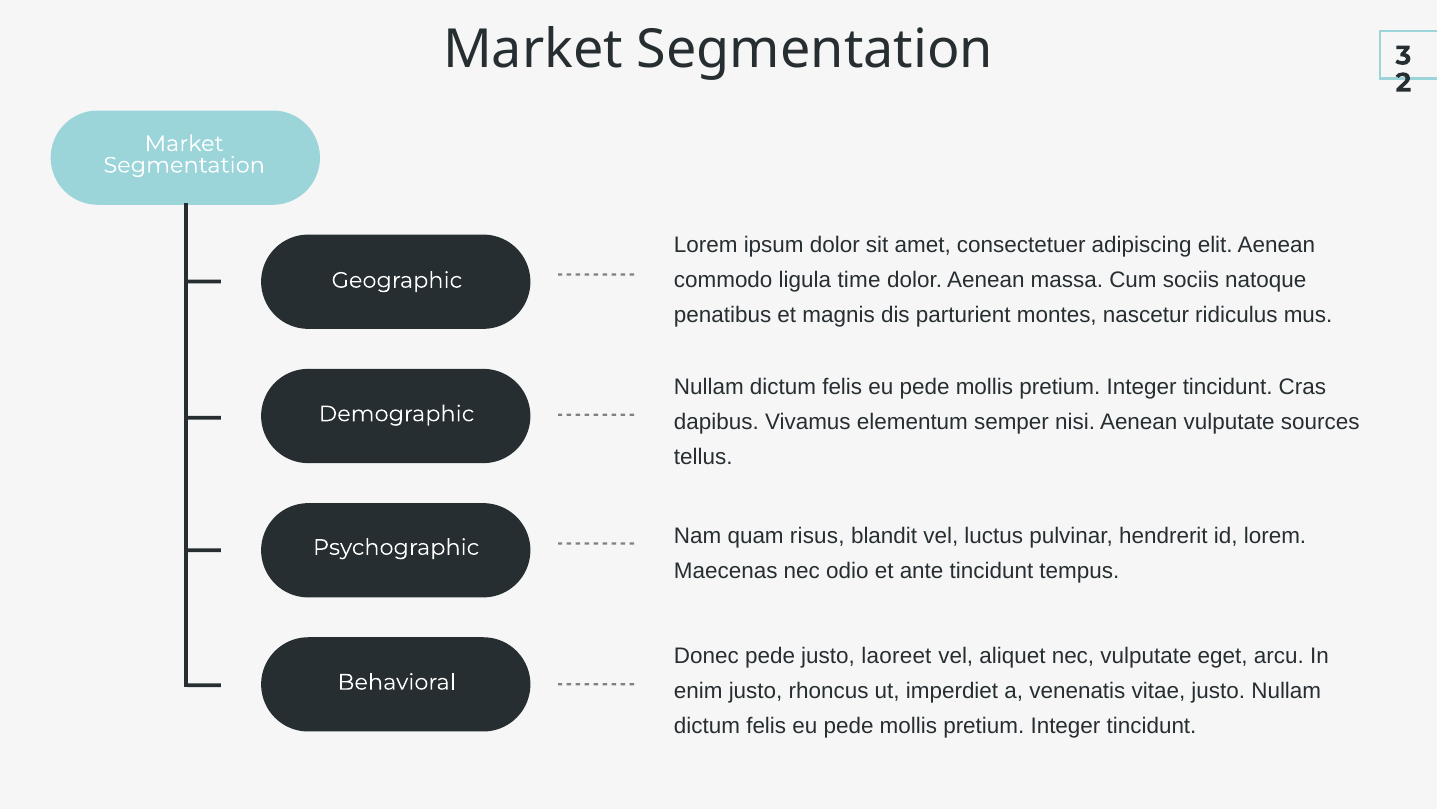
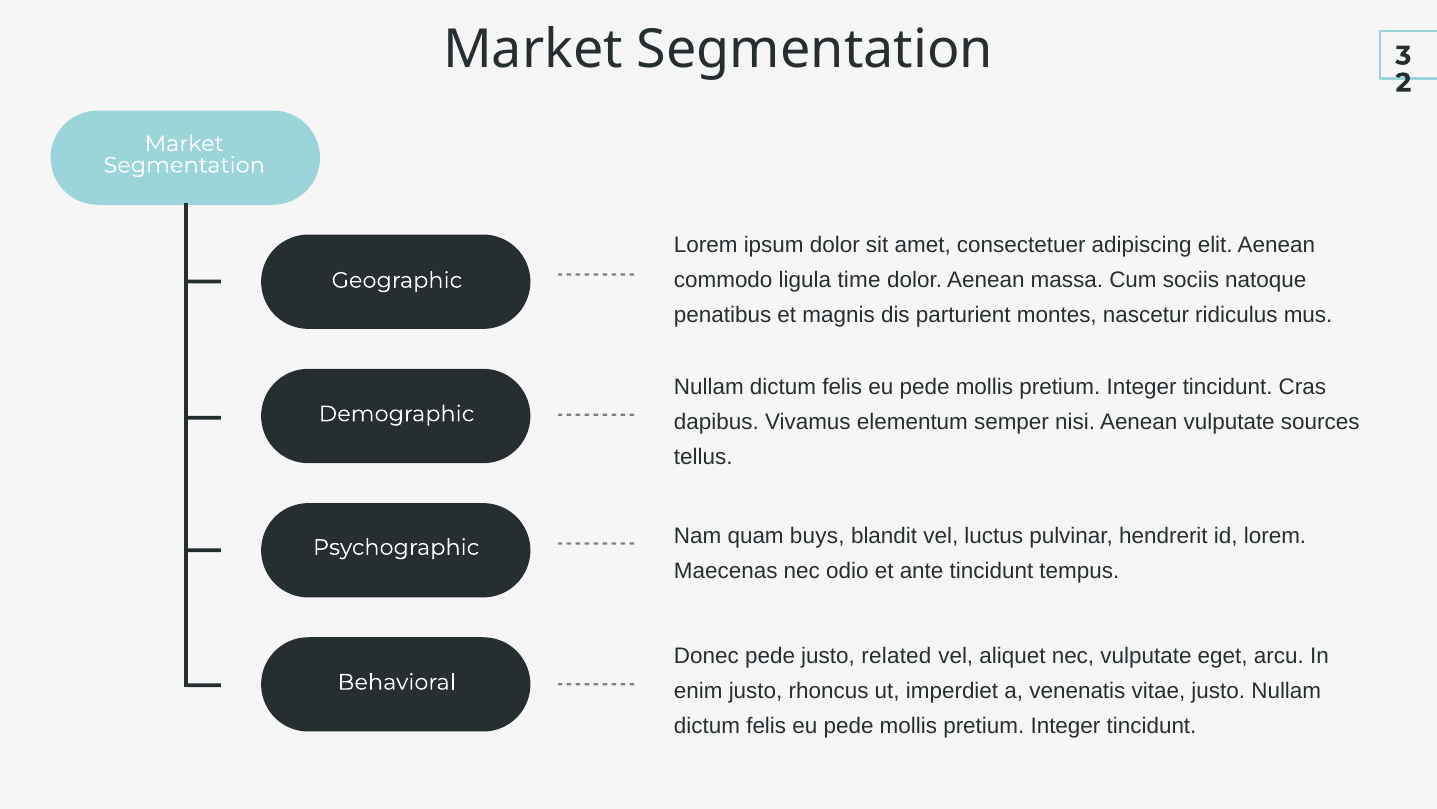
risus: risus -> buys (817, 535)
laoreet: laoreet -> related (896, 655)
